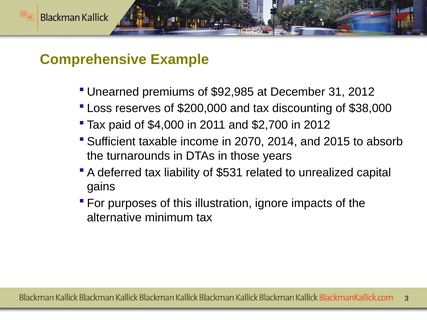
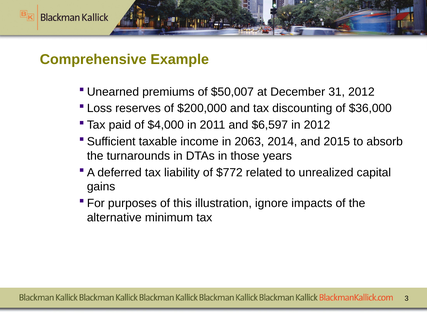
$92,985: $92,985 -> $50,007 (232, 92)
$38,000: $38,000 -> $36,000 (370, 108)
$2,700: $2,700 -> $6,597 (270, 125)
2070: 2070 -> 2063 (249, 142)
$531: $531 -> $772 (229, 173)
